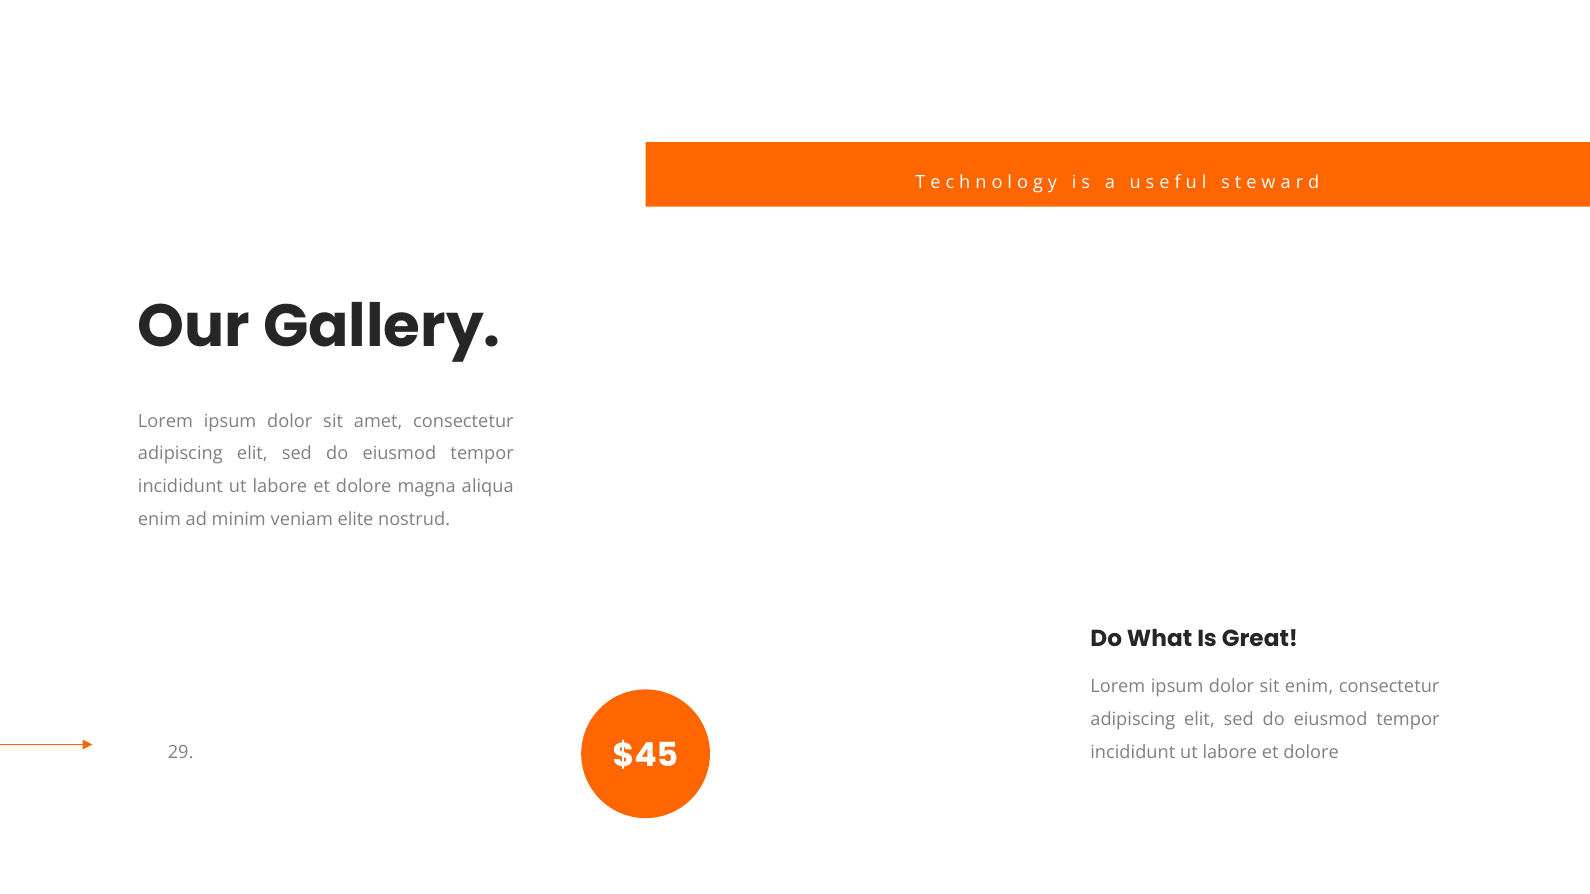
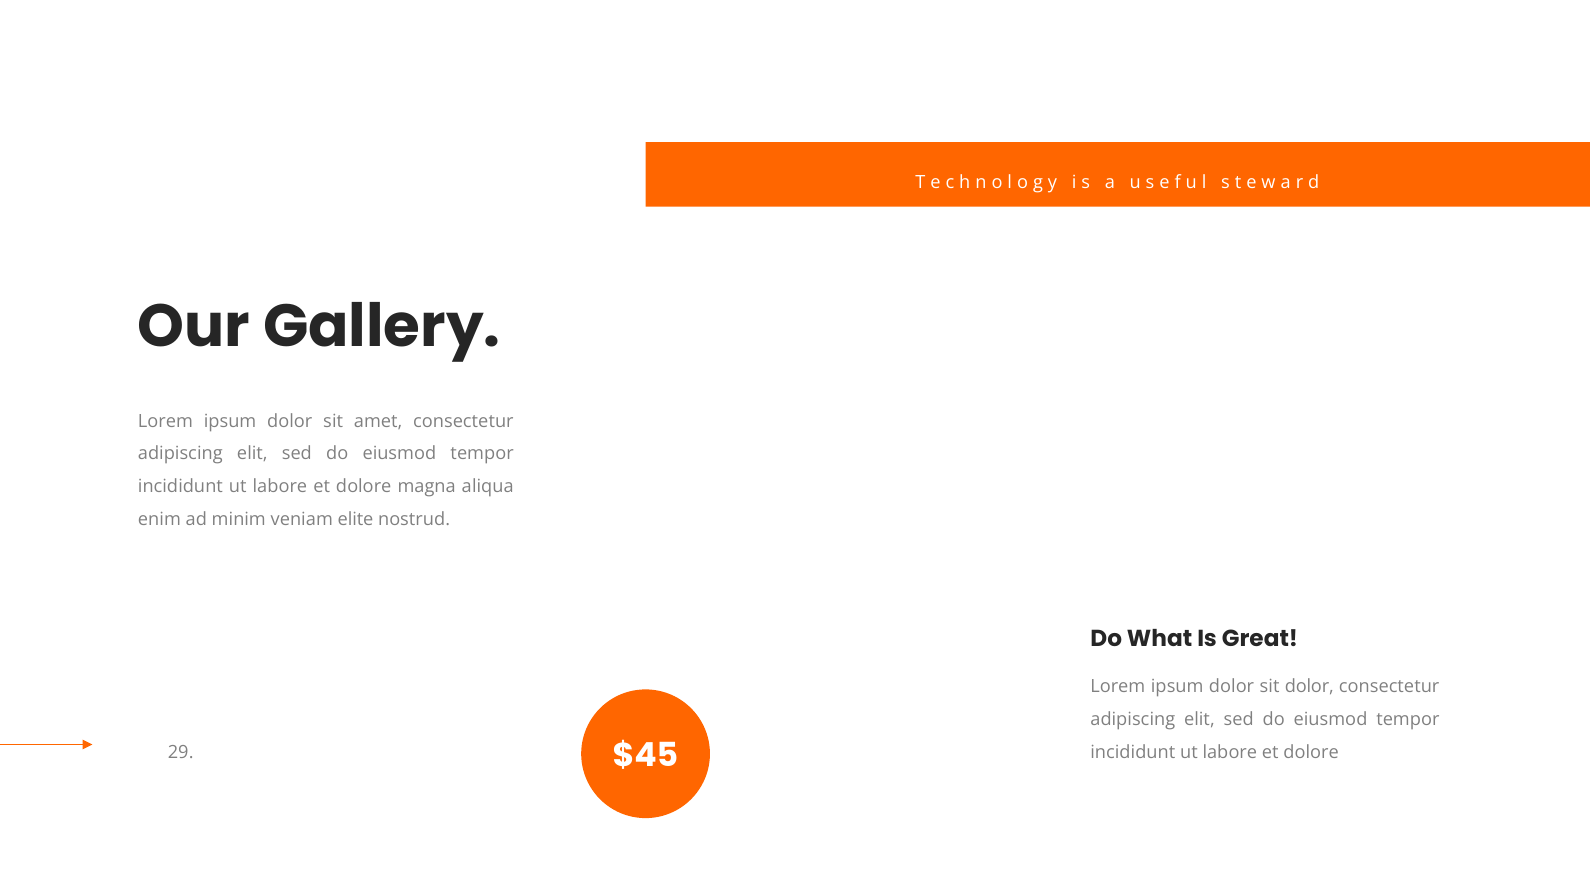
sit enim: enim -> dolor (1309, 687)
